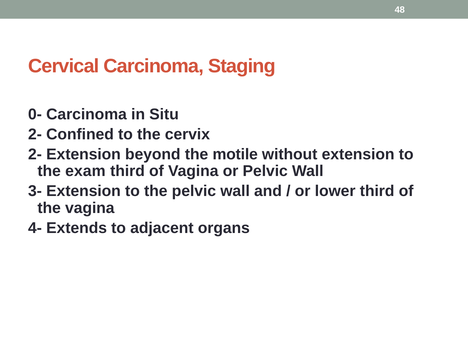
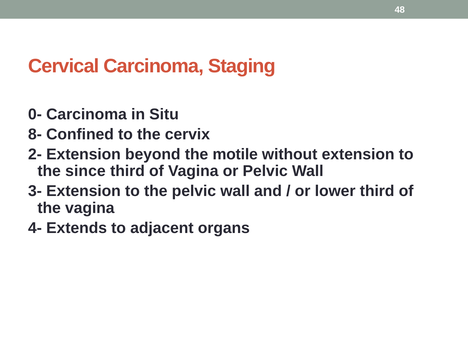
2-: 2- -> 8- (35, 134)
exam: exam -> since (85, 171)
